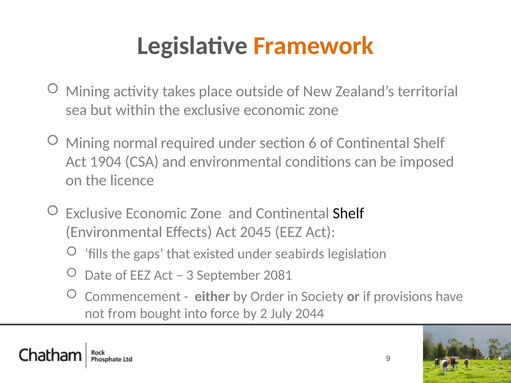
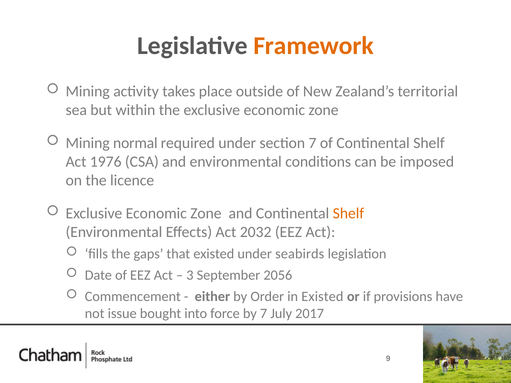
section 6: 6 -> 7 (312, 143)
1904: 1904 -> 1976 (106, 162)
Shelf colour: black -> orange (348, 213)
2045: 2045 -> 2032 (256, 232)
2081: 2081 -> 2056 (278, 275)
in Society: Society -> Existed (322, 297)
from: from -> issue (122, 314)
by 2: 2 -> 7 (264, 314)
2044: 2044 -> 2017 (310, 314)
